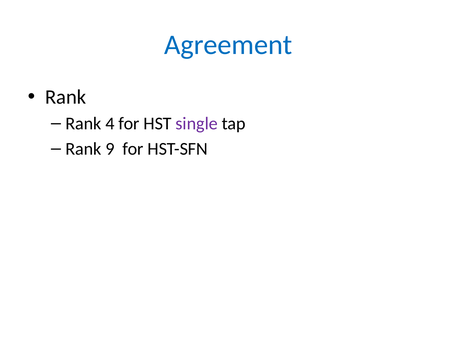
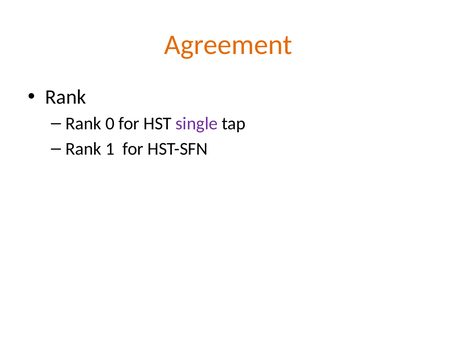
Agreement colour: blue -> orange (228, 45)
4: 4 -> 0 (110, 124)
9: 9 -> 1 (110, 149)
